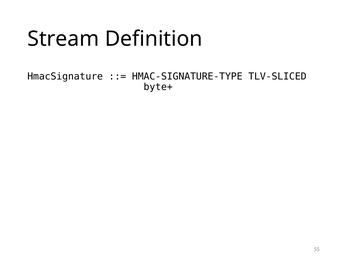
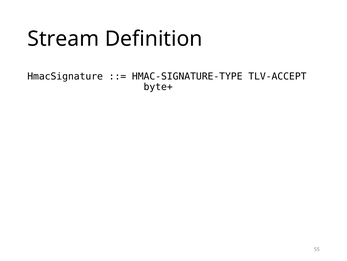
TLV-SLICED: TLV-SLICED -> TLV-ACCEPT (277, 76)
